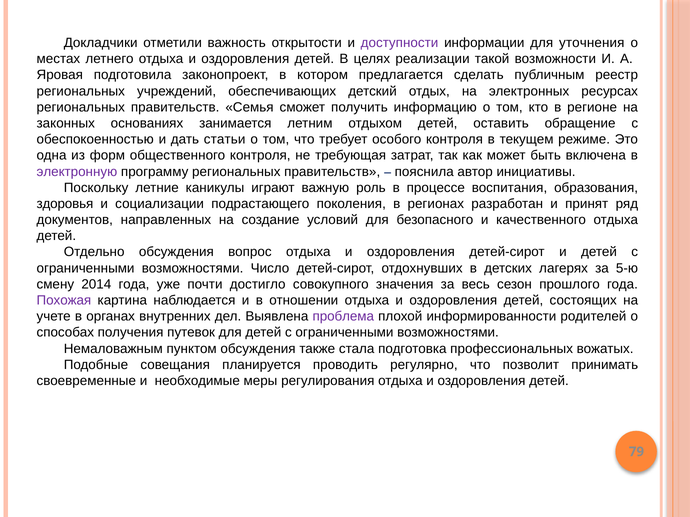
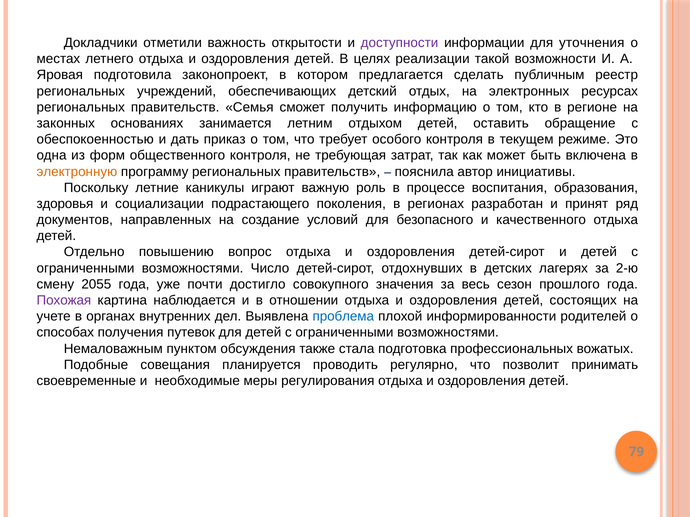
статьи: статьи -> приказ (225, 140)
электронную colour: purple -> orange (77, 172)
Отдельно обсуждения: обсуждения -> повышению (176, 252)
5-ю: 5-ю -> 2-ю (627, 268)
2014: 2014 -> 2055 (96, 285)
проблема colour: purple -> blue (343, 317)
